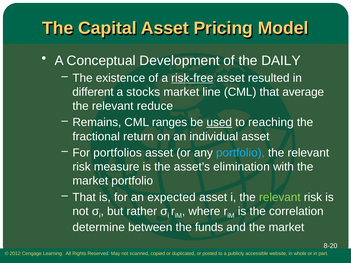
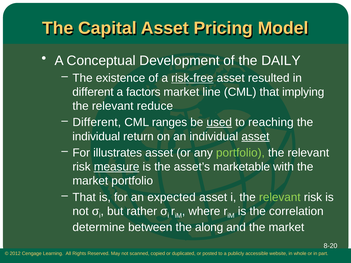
stocks: stocks -> factors (143, 92)
average: average -> implying (303, 92)
Remains: Remains -> Different (97, 122)
fractional: fractional -> individual (96, 137)
asset underline: none -> present (255, 137)
portfolios: portfolios -> illustrates (118, 153)
portfolio colour: light blue -> light green (240, 153)
measure underline: none -> present (117, 167)
elimination: elimination -> marketable (242, 167)
funds: funds -> along (209, 227)
